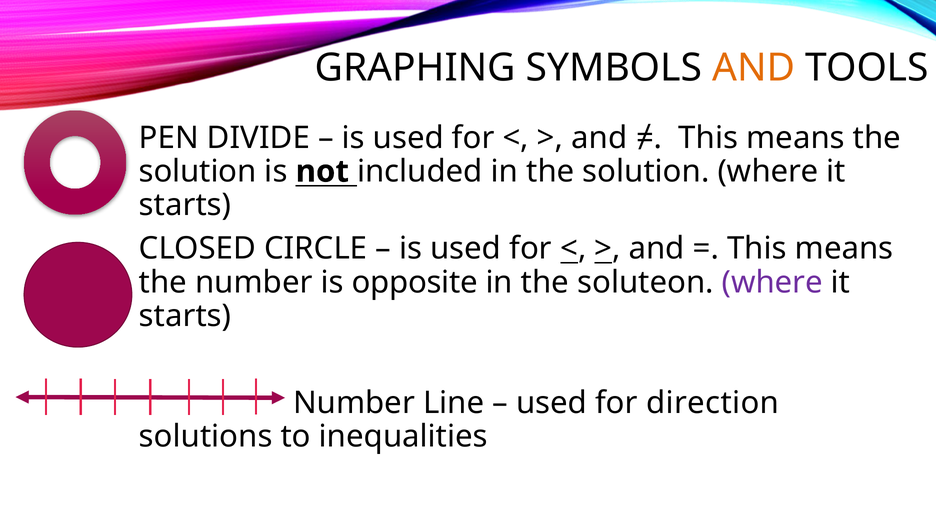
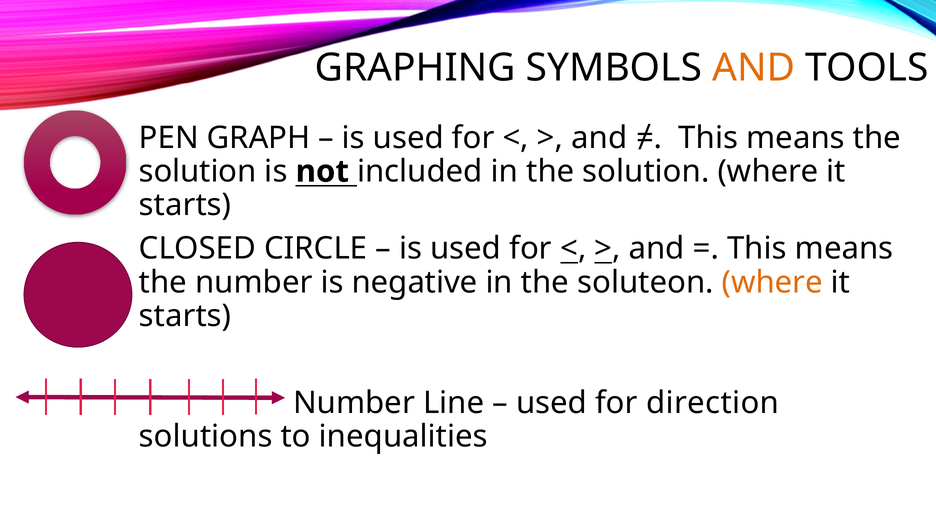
DIVIDE: DIVIDE -> GRAPH (259, 138)
opposite: opposite -> negative (415, 283)
where colour: purple -> orange (772, 283)
